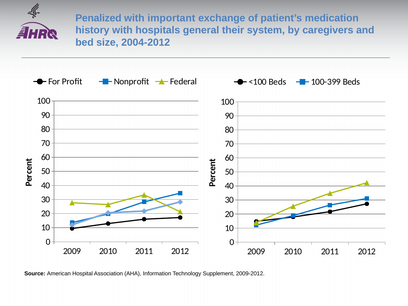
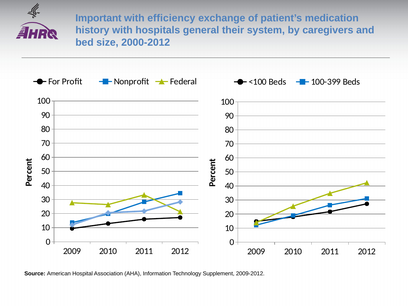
Penalized: Penalized -> Important (98, 18)
important: important -> efficiency (171, 18)
2004-2012: 2004-2012 -> 2000-2012 (146, 43)
